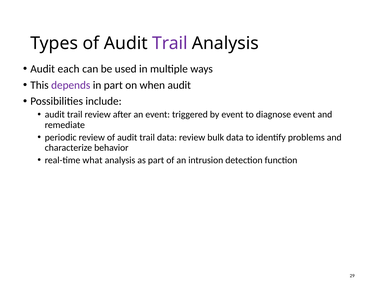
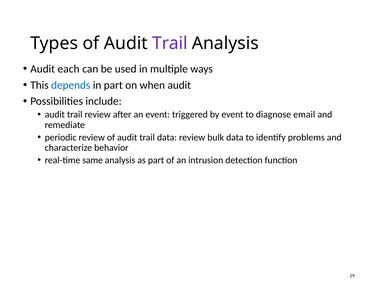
depends colour: purple -> blue (71, 85)
diagnose event: event -> email (304, 114)
what: what -> same (93, 160)
